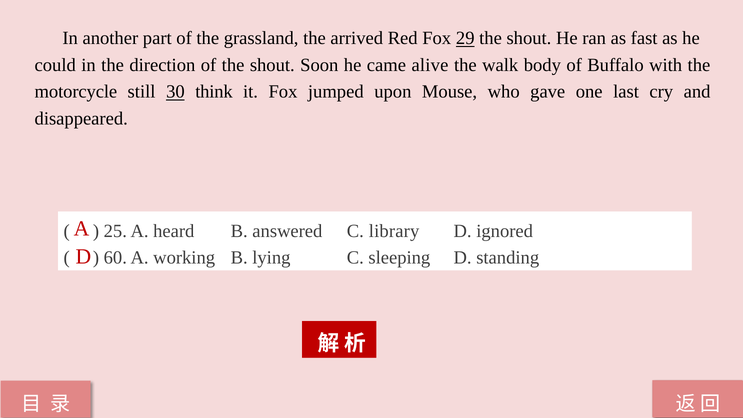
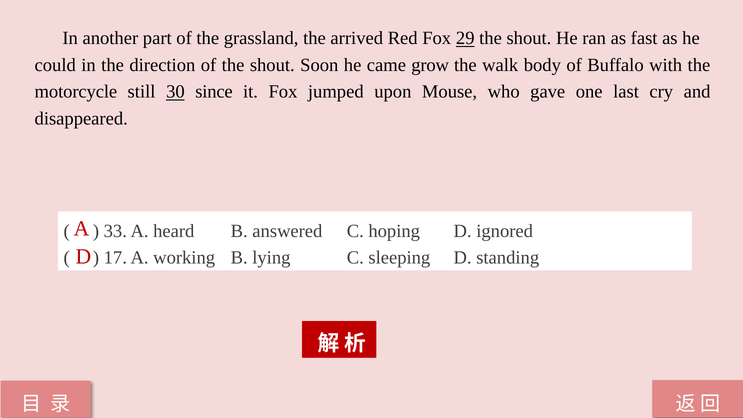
alive: alive -> grow (430, 65)
think: think -> since (214, 92)
25: 25 -> 33 (115, 231)
library: library -> hoping (394, 231)
60: 60 -> 17 (115, 258)
